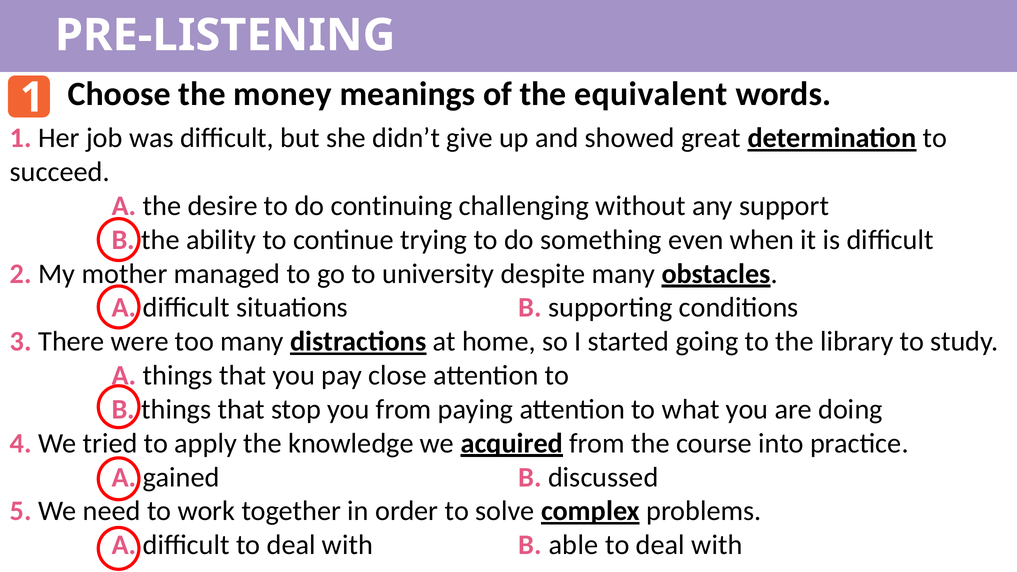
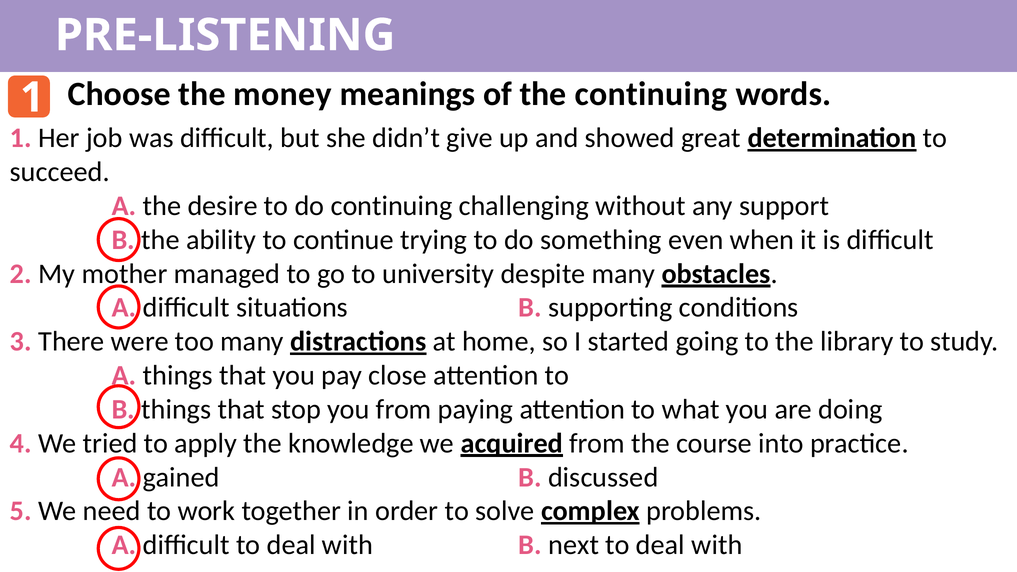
the equivalent: equivalent -> continuing (651, 94)
able: able -> next (574, 545)
